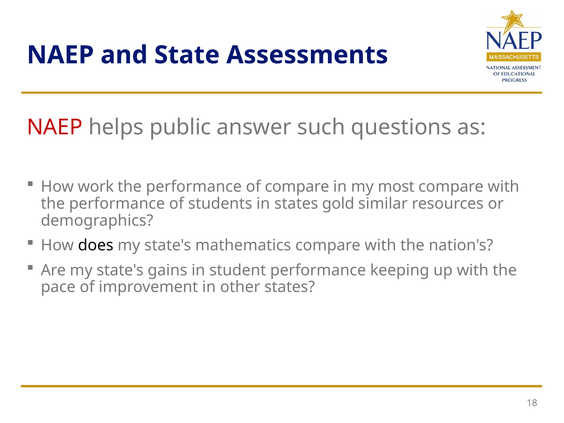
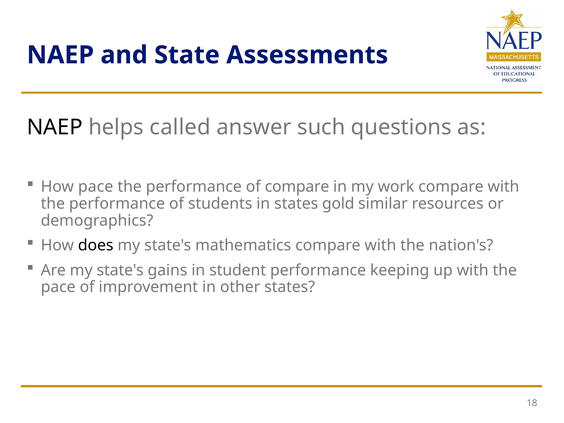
NAEP colour: red -> black (55, 127)
public: public -> called (180, 127)
How work: work -> pace (96, 187)
most: most -> work (396, 187)
